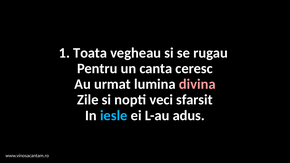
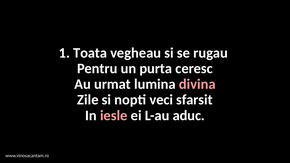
canta: canta -> purta (156, 69)
iesle colour: light blue -> pink (114, 116)
adus: adus -> aduc (189, 116)
